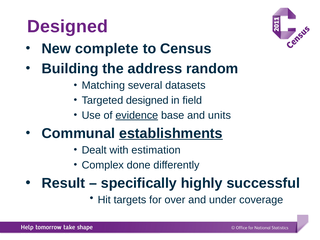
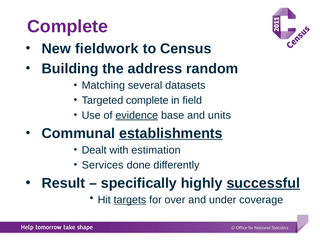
Designed: Designed -> Complete (68, 27)
complete: complete -> fieldwork (107, 49)
Targeted designed: designed -> complete (147, 100)
Complex: Complex -> Services (103, 165)
successful underline: none -> present (263, 183)
targets underline: none -> present (130, 200)
